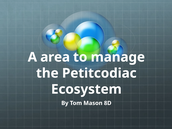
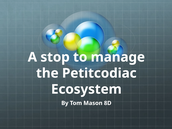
area: area -> stop (55, 57)
